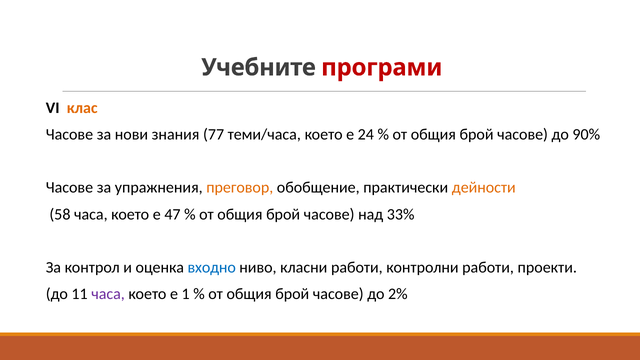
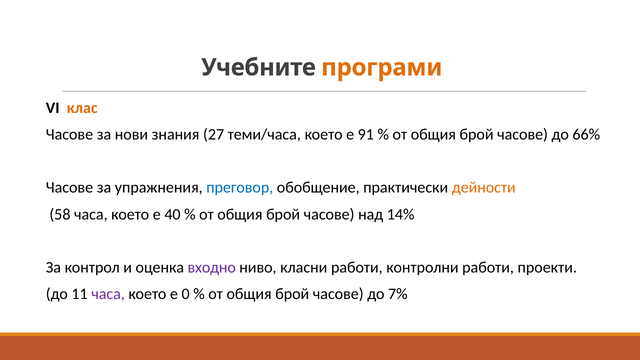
програми colour: red -> orange (382, 67)
77: 77 -> 27 (214, 134)
24: 24 -> 91 (366, 134)
90%: 90% -> 66% (586, 134)
преговор colour: orange -> blue (240, 188)
47: 47 -> 40 (172, 214)
33%: 33% -> 14% (401, 214)
входно colour: blue -> purple (212, 267)
1: 1 -> 0 (186, 294)
2%: 2% -> 7% (398, 294)
